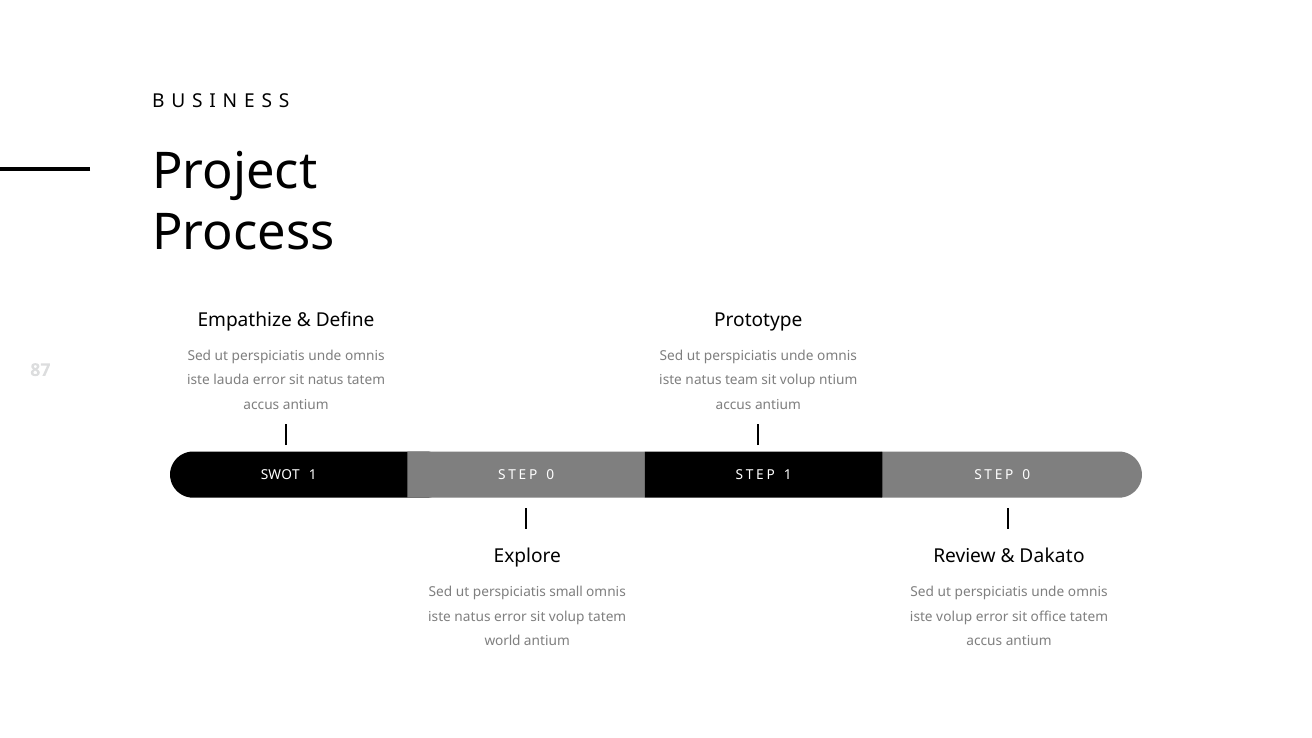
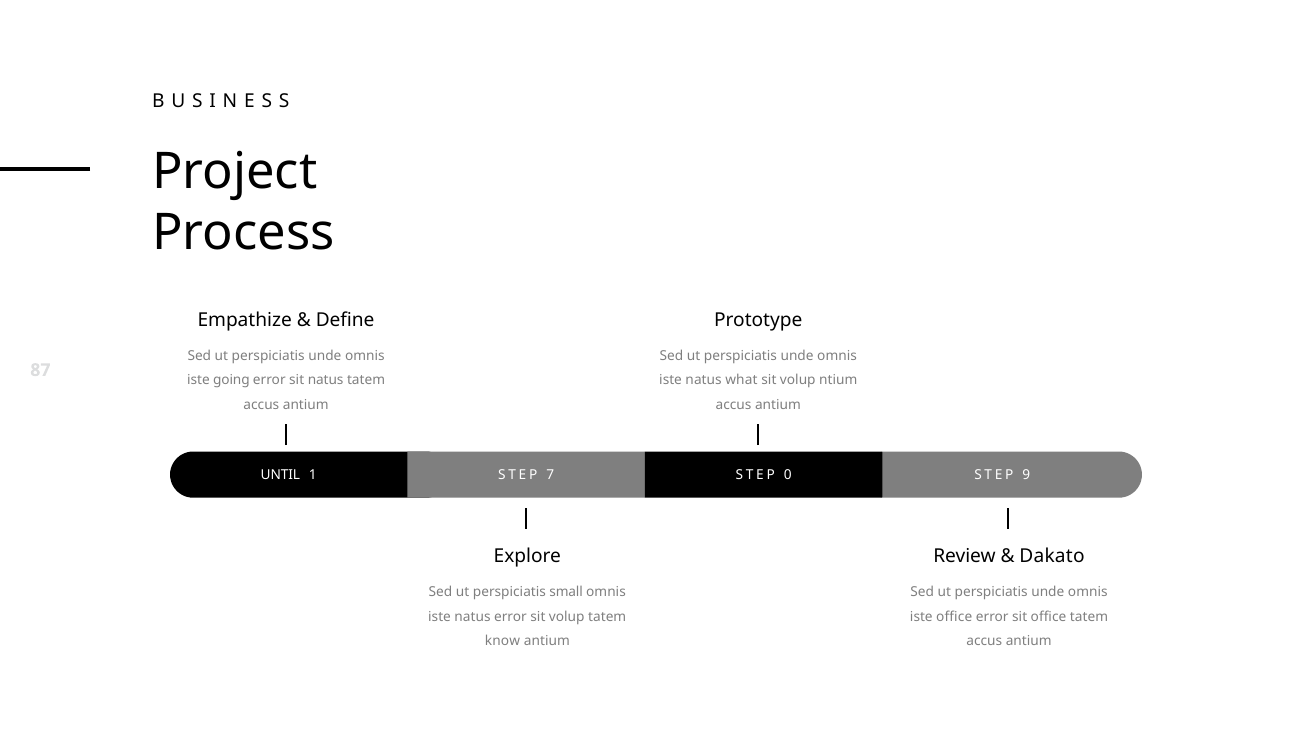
lauda: lauda -> going (231, 380)
team: team -> what (741, 380)
SWOT: SWOT -> UNTIL (280, 475)
0: 0 -> 7 (550, 475)
STEP 1: 1 -> 0 (788, 475)
0: 0 -> 9 (1026, 475)
iste volup: volup -> office (954, 617)
world: world -> know (502, 641)
